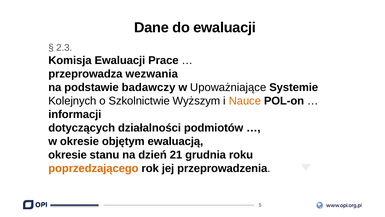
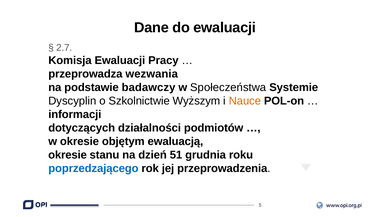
2.3: 2.3 -> 2.7 (64, 48)
Prace: Prace -> Pracy (163, 60)
Upoważniające: Upoważniające -> Społeczeństwa (228, 87)
Kolejnych: Kolejnych -> Dyscyplin (72, 101)
21: 21 -> 51 (176, 155)
poprzedzającego colour: orange -> blue (93, 168)
